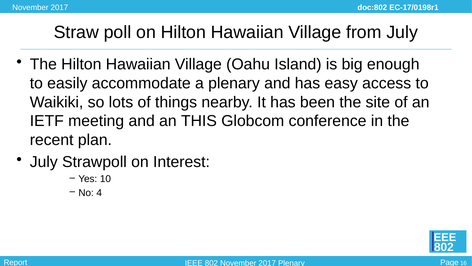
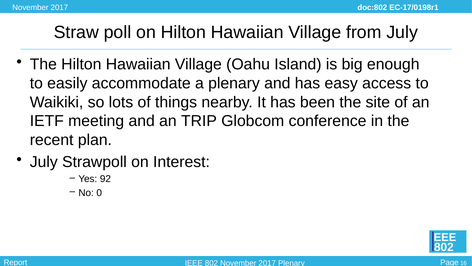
THIS: THIS -> TRIP (199, 121)
10: 10 -> 92 (105, 179)
4: 4 -> 0 (99, 192)
